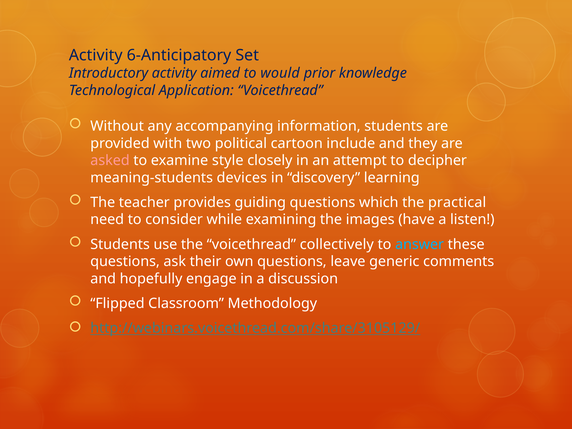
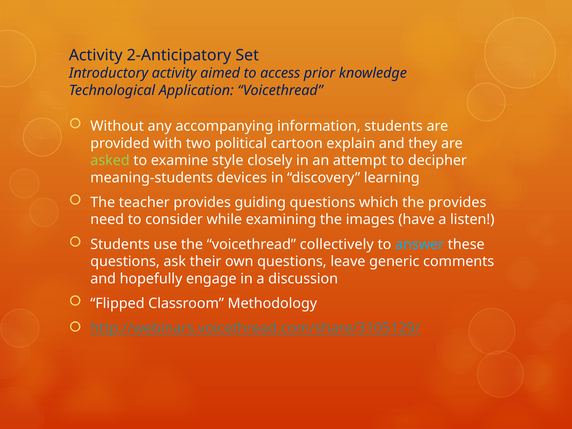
6-Anticipatory: 6-Anticipatory -> 2-Anticipatory (179, 55)
would: would -> access (280, 73)
include: include -> explain (351, 143)
asked colour: pink -> light green (110, 160)
the practical: practical -> provides (457, 202)
